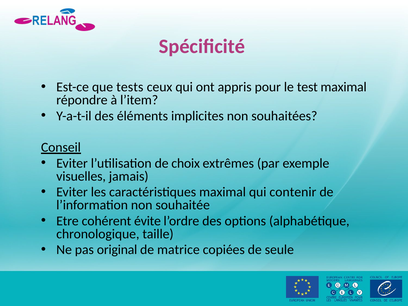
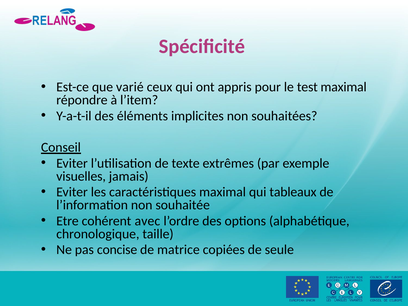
tests: tests -> varié (130, 87)
choix: choix -> texte (186, 163)
contenir: contenir -> tableaux (293, 192)
évite: évite -> avec (147, 221)
original: original -> concise (117, 250)
